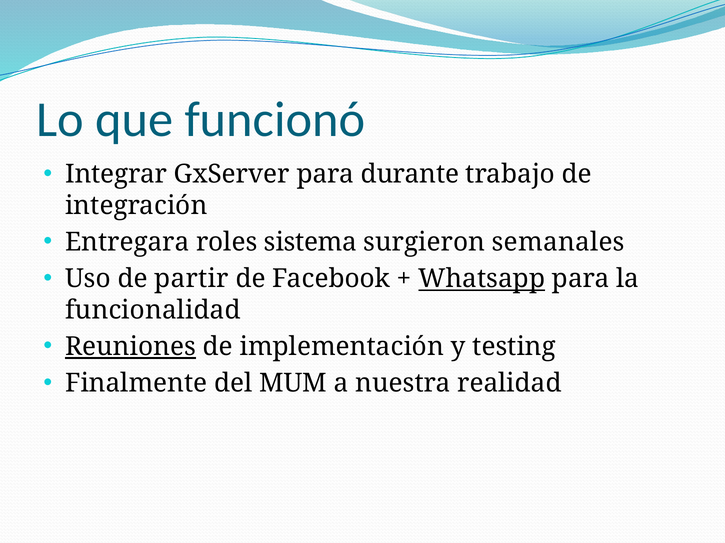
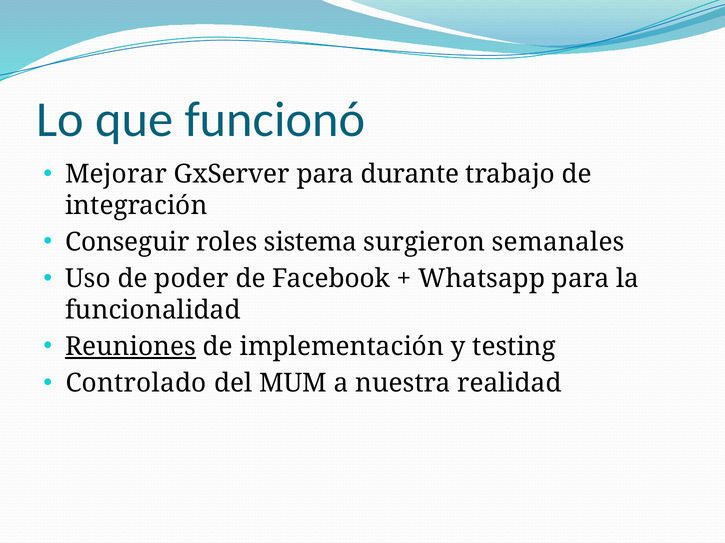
Integrar: Integrar -> Mejorar (116, 175)
Entregara: Entregara -> Conseguir (127, 243)
partir: partir -> poder (192, 279)
Whatsapp underline: present -> none (482, 279)
Finalmente: Finalmente -> Controlado (136, 384)
